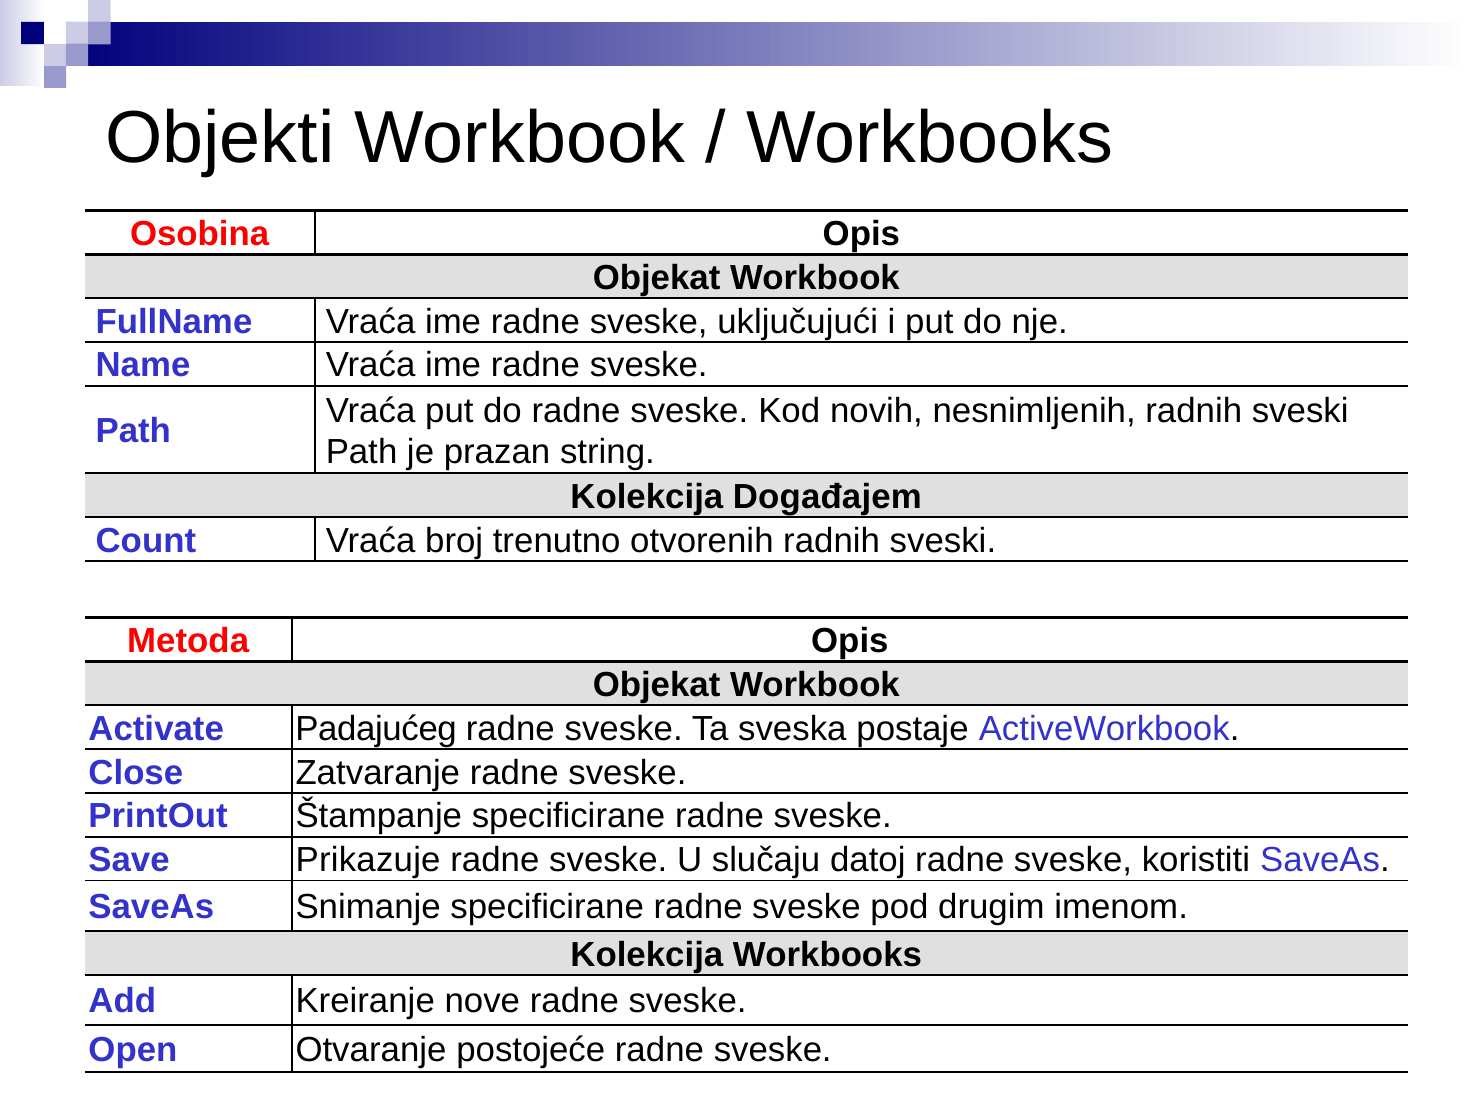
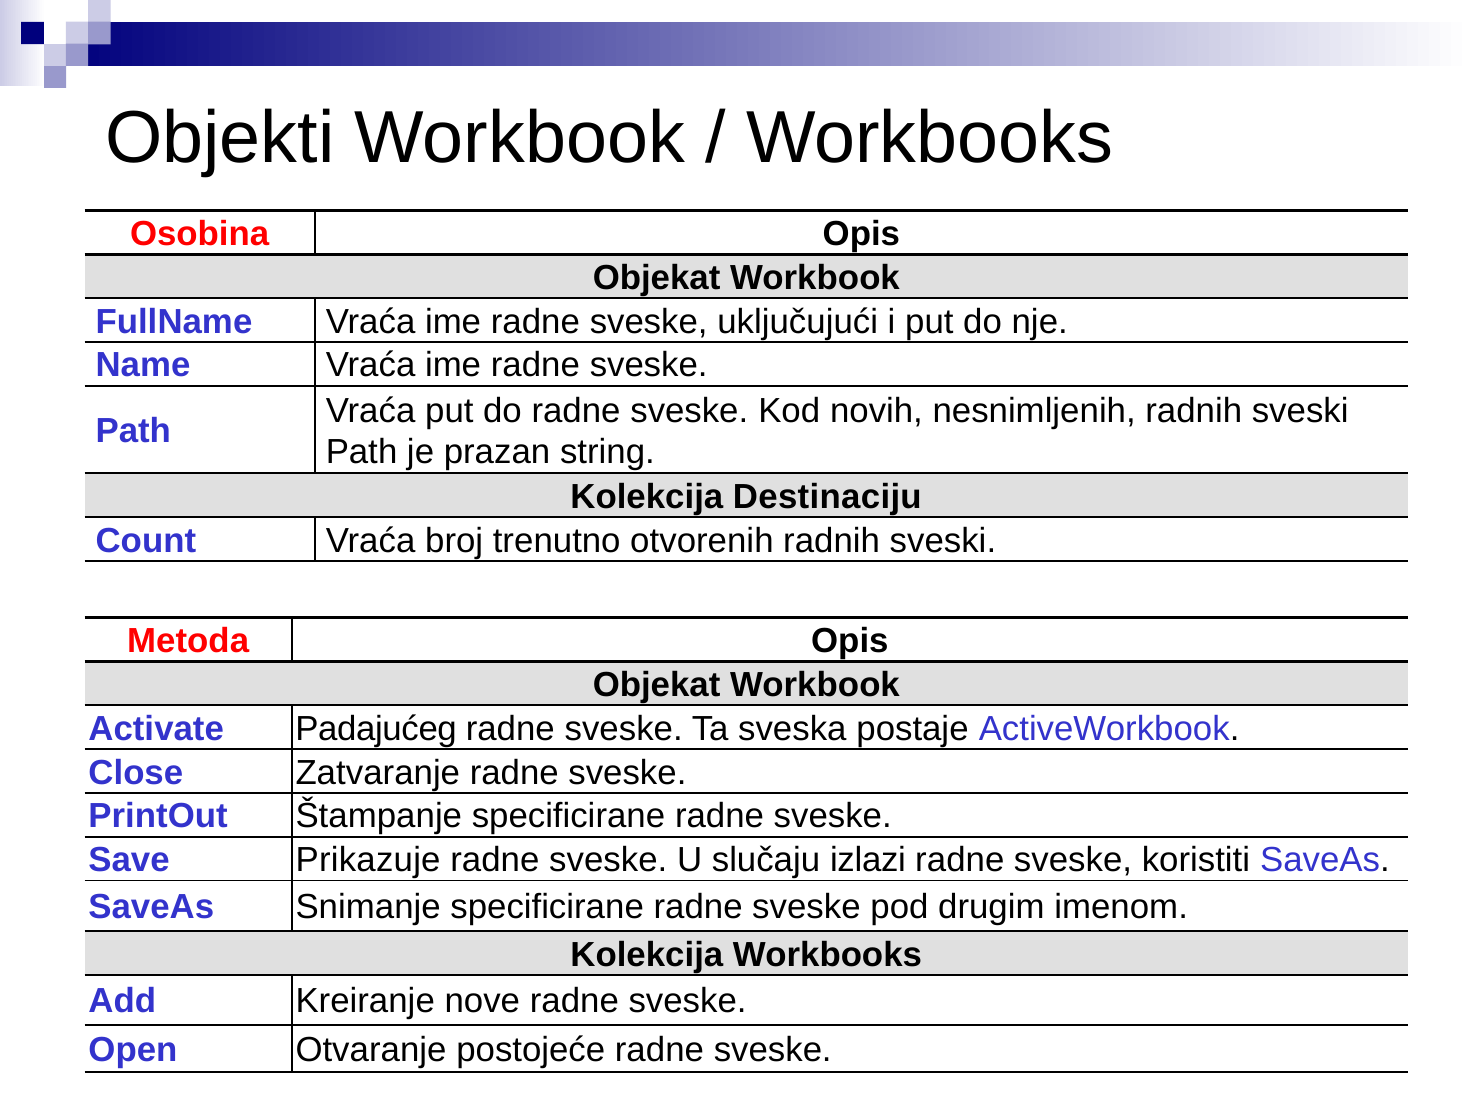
Događajem: Događajem -> Destinaciju (827, 497)
datoj: datoj -> izlazi (868, 860)
